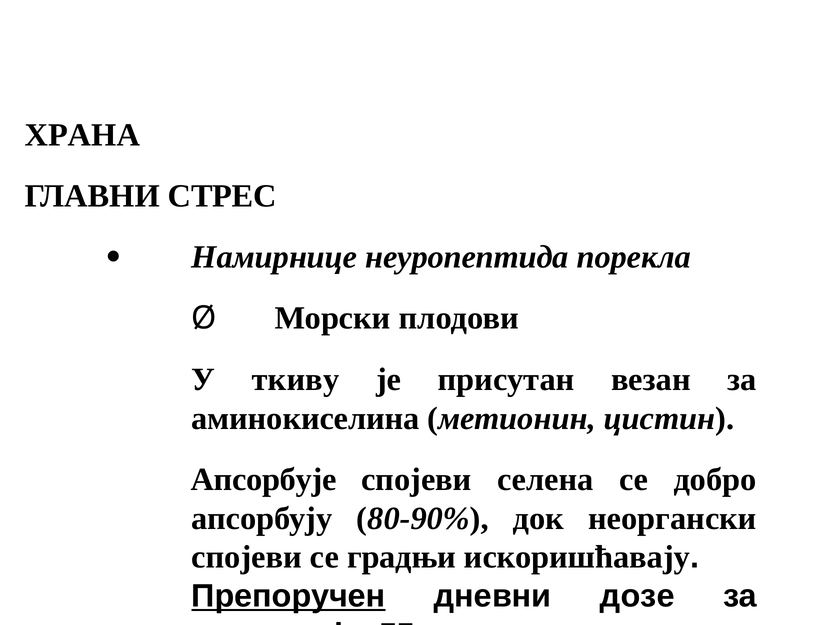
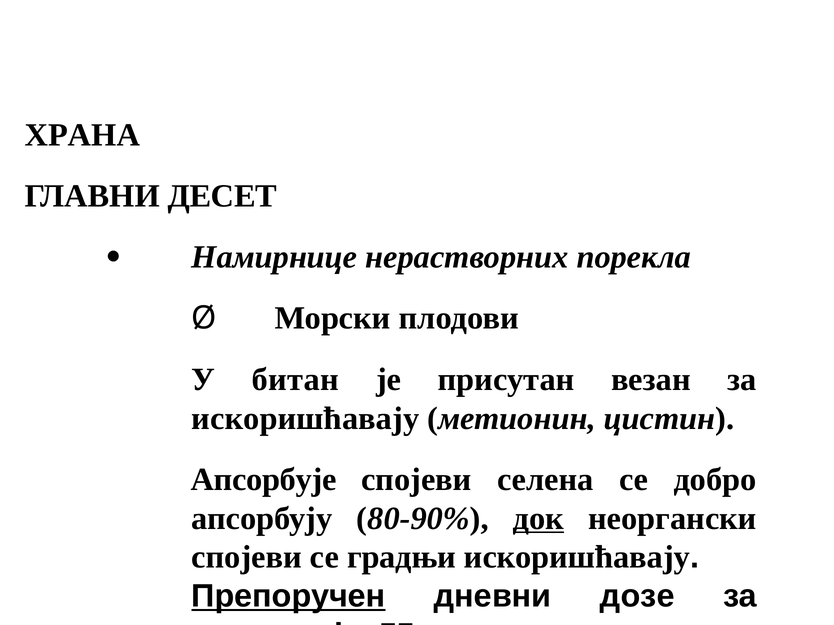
СТРЕС: СТРЕС -> ДЕСЕТ (222, 196)
неуропептида: неуропептида -> нерастворних (467, 257)
ткиву: ткиву -> битан (295, 380)
аминокиселина: аминокиселина -> искоришћавају (305, 419)
док underline: none -> present (539, 519)
